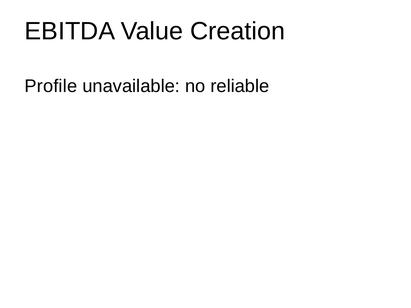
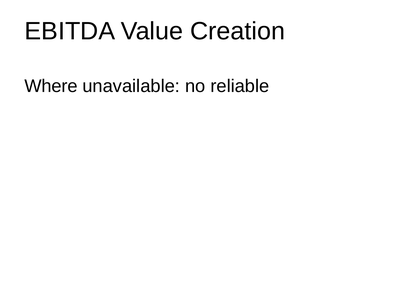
Profile: Profile -> Where (51, 86)
